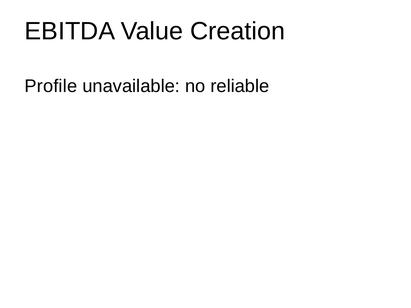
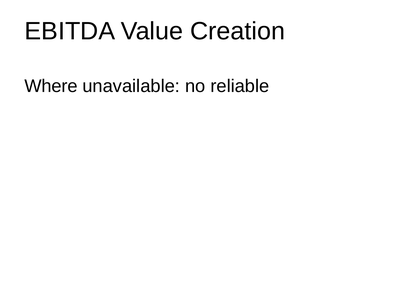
Profile: Profile -> Where (51, 86)
